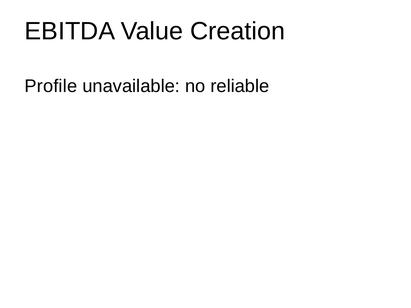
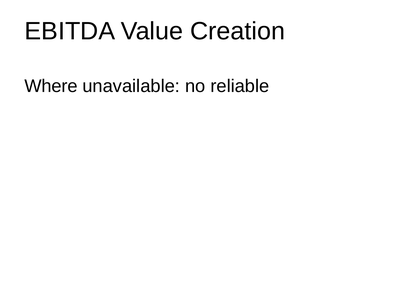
Profile: Profile -> Where (51, 86)
